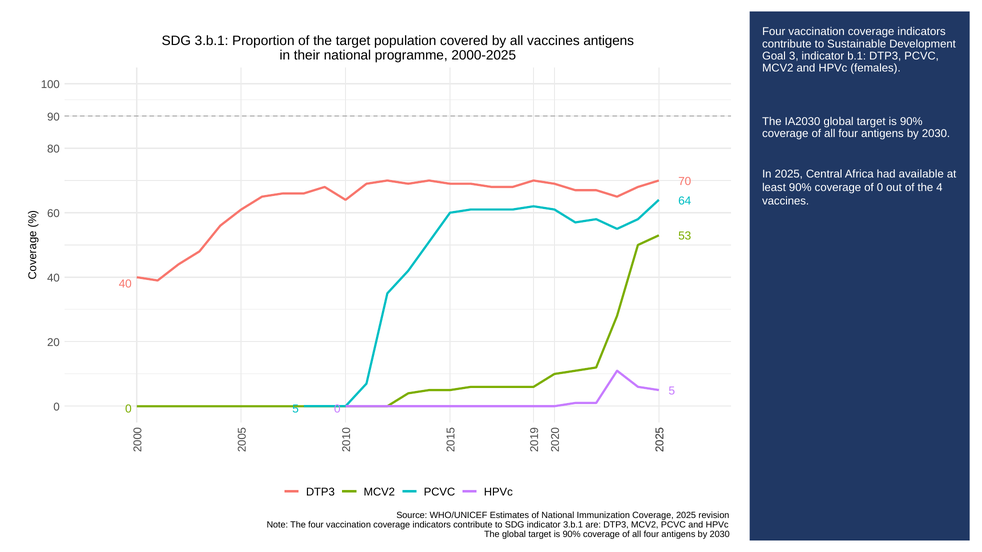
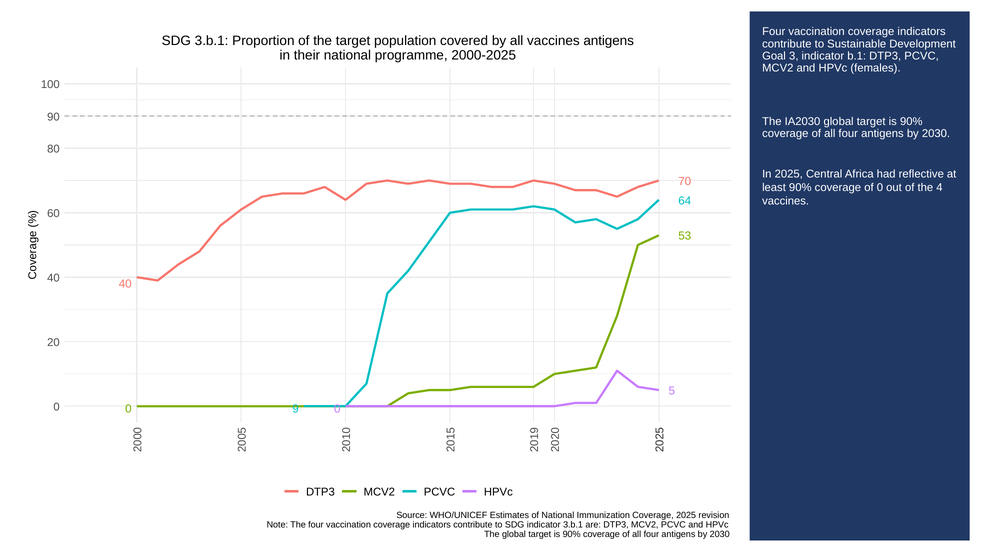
available: available -> reflective (921, 174)
5: 5 -> 9 (296, 409)
